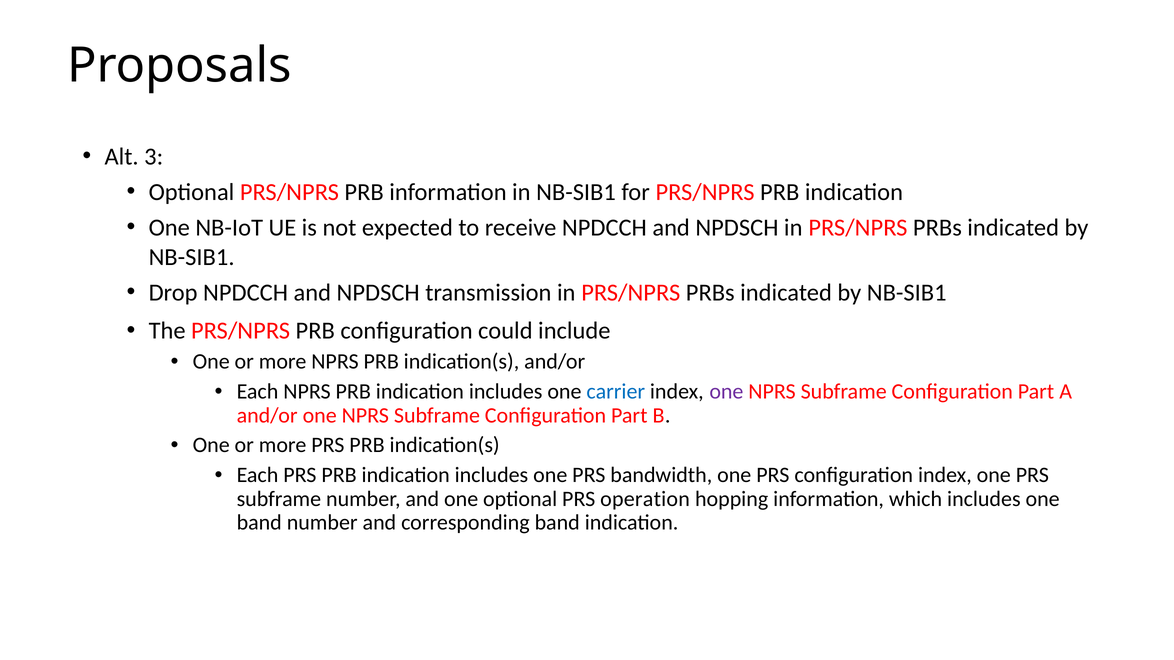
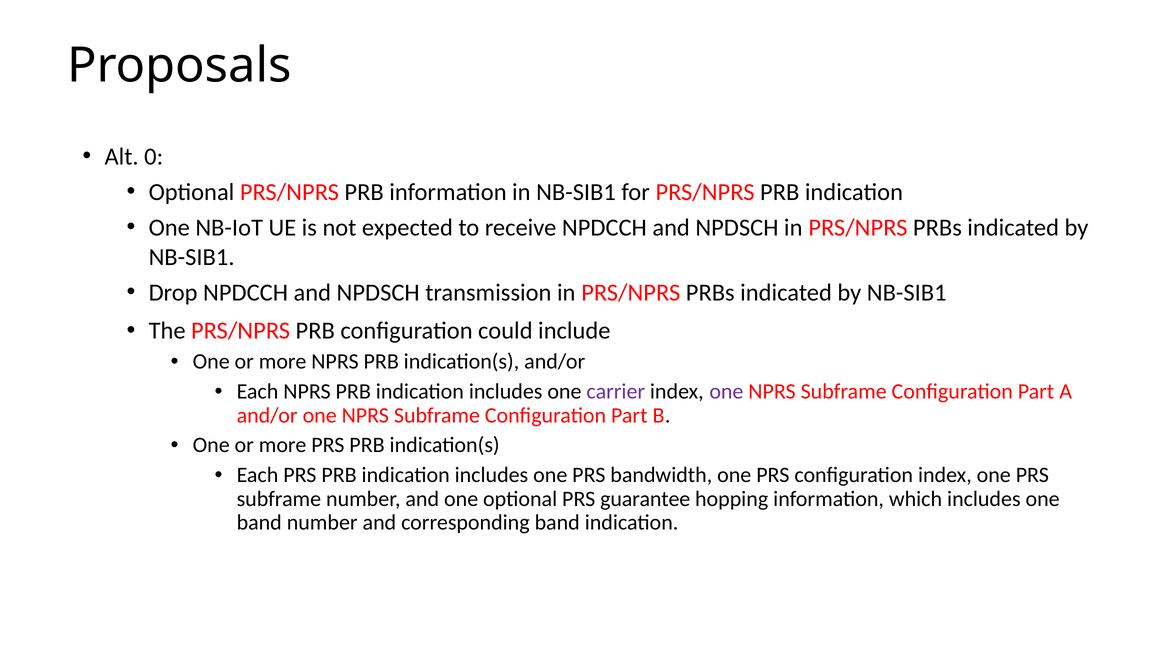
3: 3 -> 0 (154, 157)
carrier colour: blue -> purple (616, 392)
operation: operation -> guarantee (645, 499)
